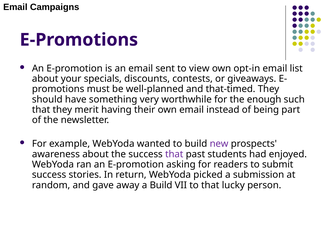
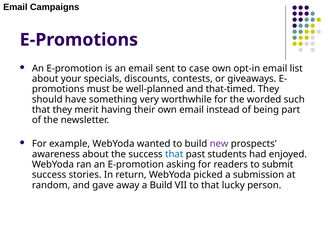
view: view -> case (199, 68)
enough: enough -> worded (264, 99)
that colour: purple -> blue (174, 154)
